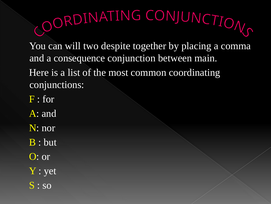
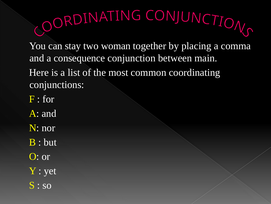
will: will -> stay (73, 46)
despite: despite -> woman (116, 46)
